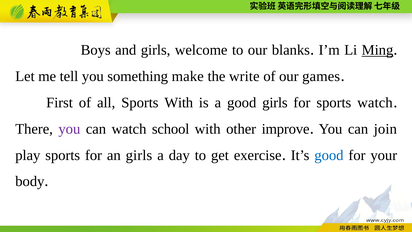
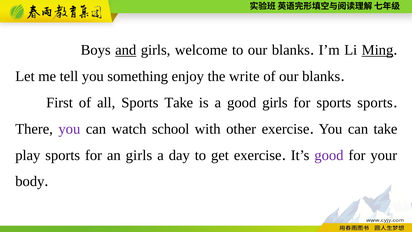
and underline: none -> present (126, 50)
make: make -> enjoy (188, 76)
of our games: games -> blanks (321, 76)
Sports With: With -> Take (179, 103)
sports watch: watch -> sports (375, 103)
other improve: improve -> exercise (286, 129)
can join: join -> take (385, 129)
good colour: blue -> purple (329, 155)
